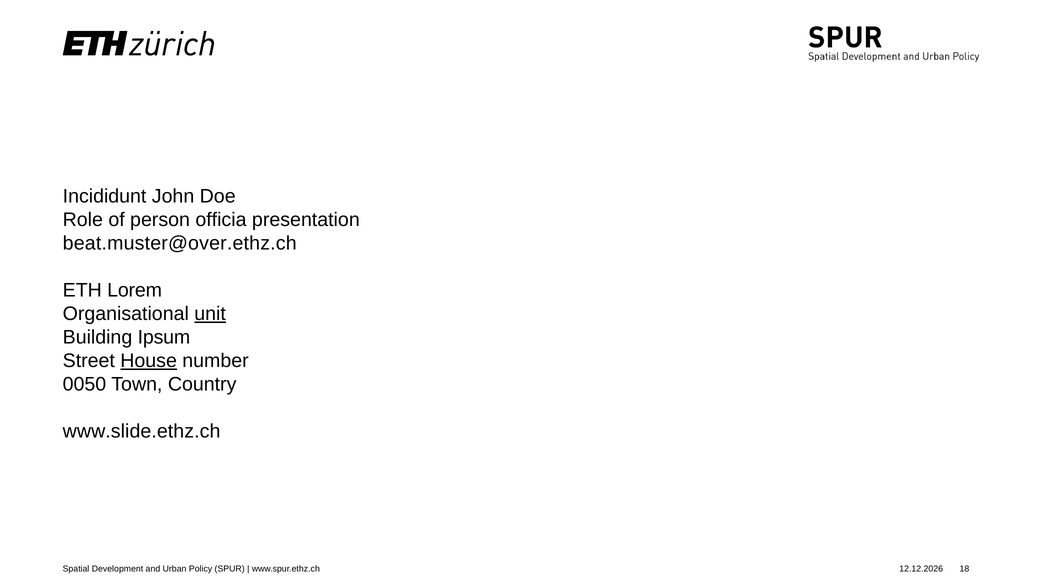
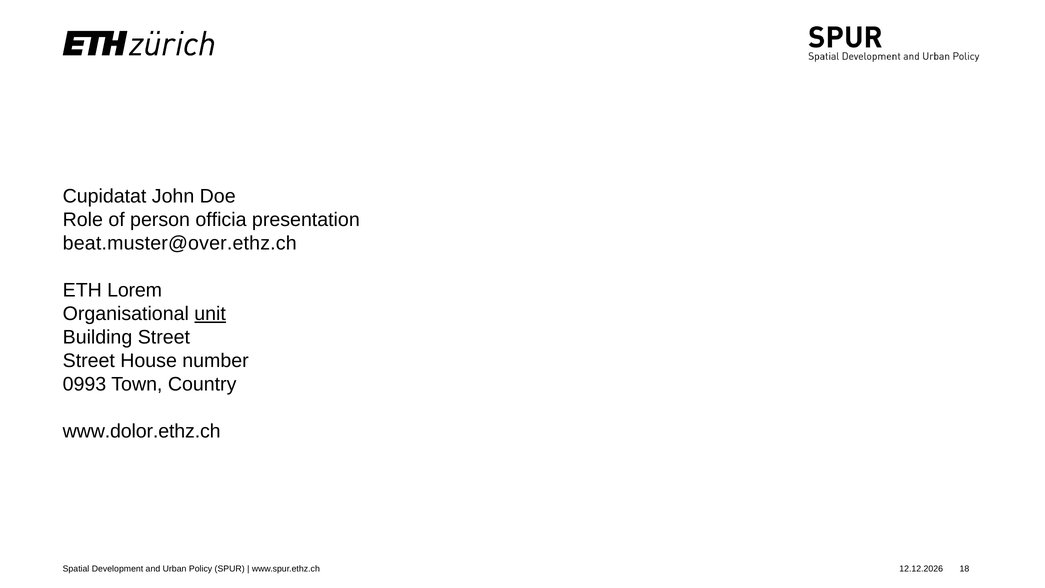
Incididunt: Incididunt -> Cupidatat (105, 196)
Building Ipsum: Ipsum -> Street (164, 337)
House underline: present -> none (149, 361)
0050: 0050 -> 0993 (84, 384)
www.slide.ethz.ch: www.slide.ethz.ch -> www.dolor.ethz.ch (142, 431)
